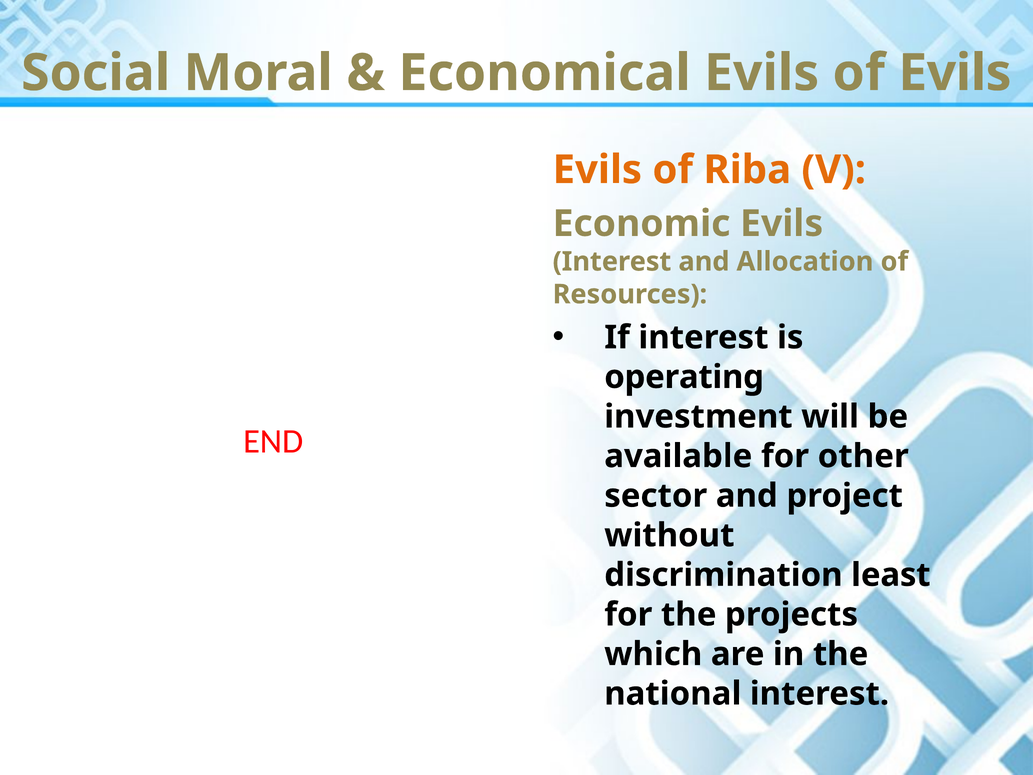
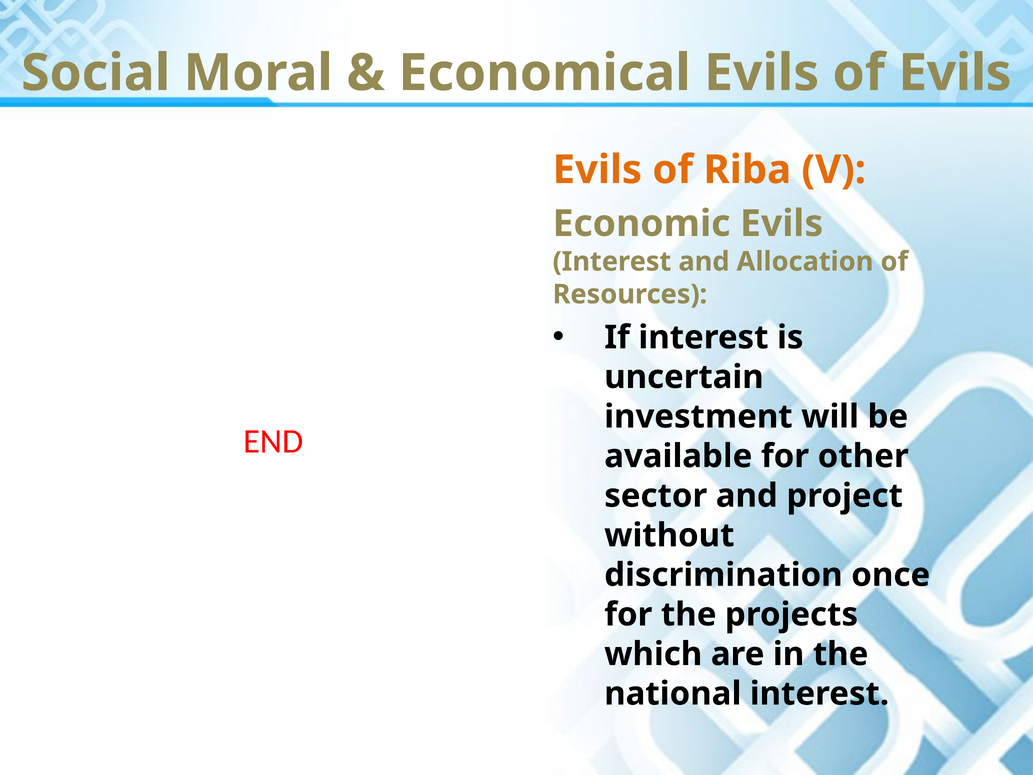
operating: operating -> uncertain (684, 377)
least: least -> once (891, 575)
